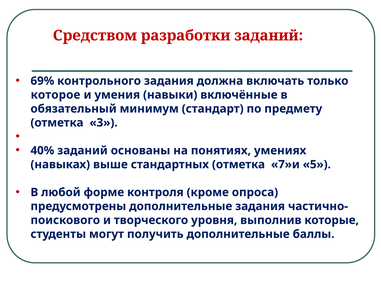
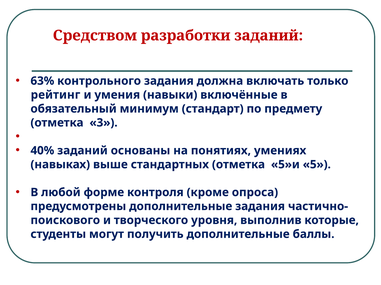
69%: 69% -> 63% (42, 81)
которое: которое -> рейтинг (55, 95)
7»и: 7»и -> 5»и (285, 165)
